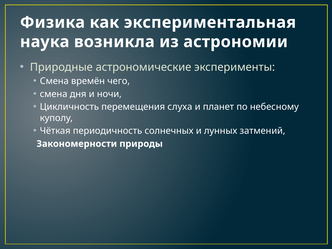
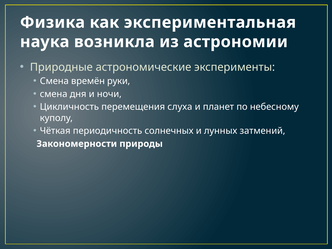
чего: чего -> руки (119, 81)
